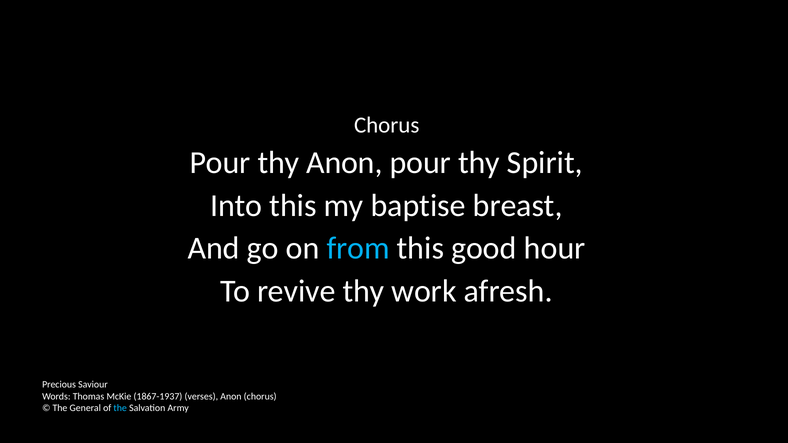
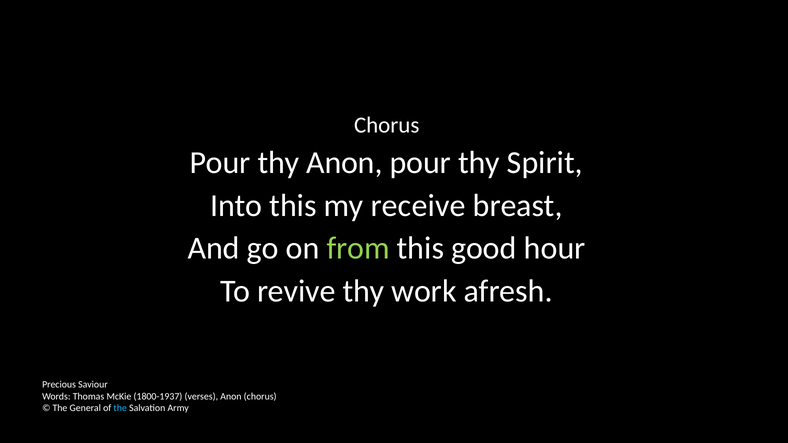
baptise: baptise -> receive (418, 206)
from colour: light blue -> light green (358, 249)
1867-1937: 1867-1937 -> 1800-1937 (158, 397)
